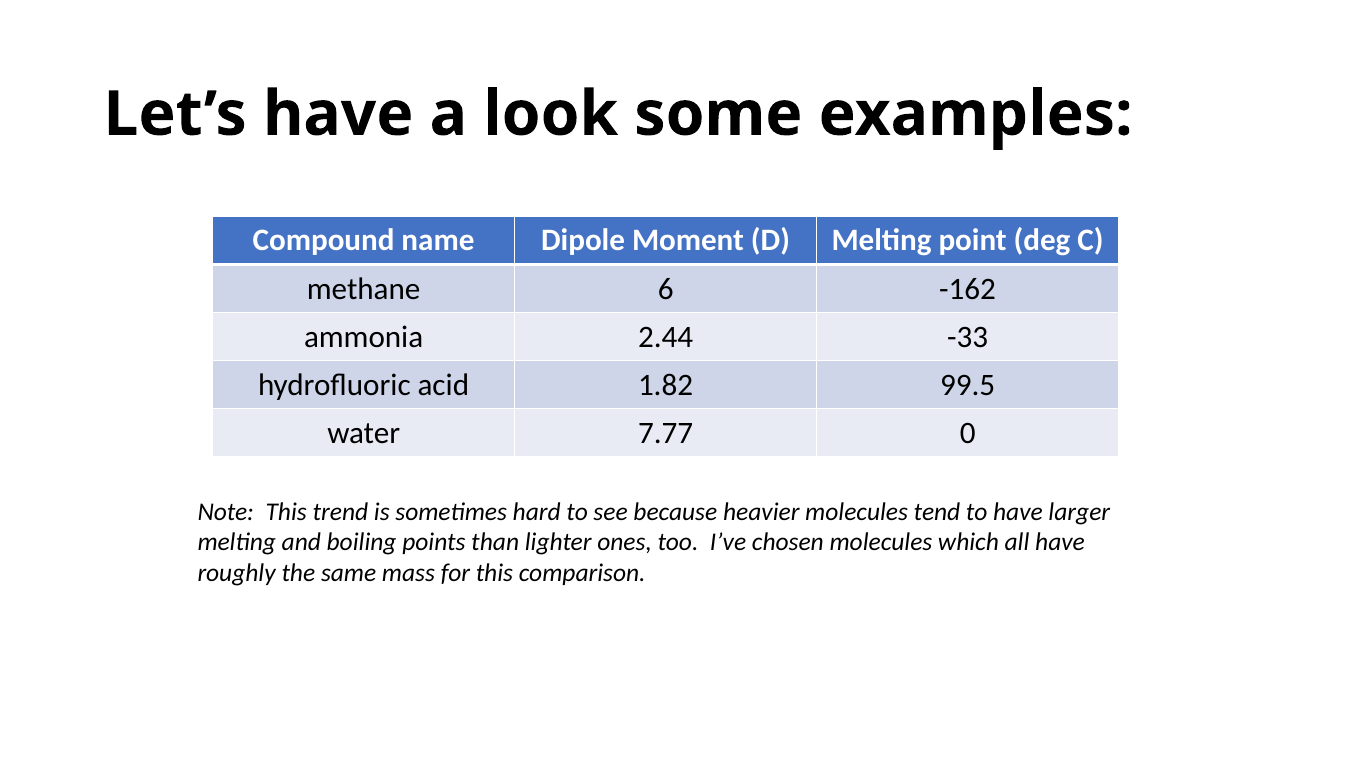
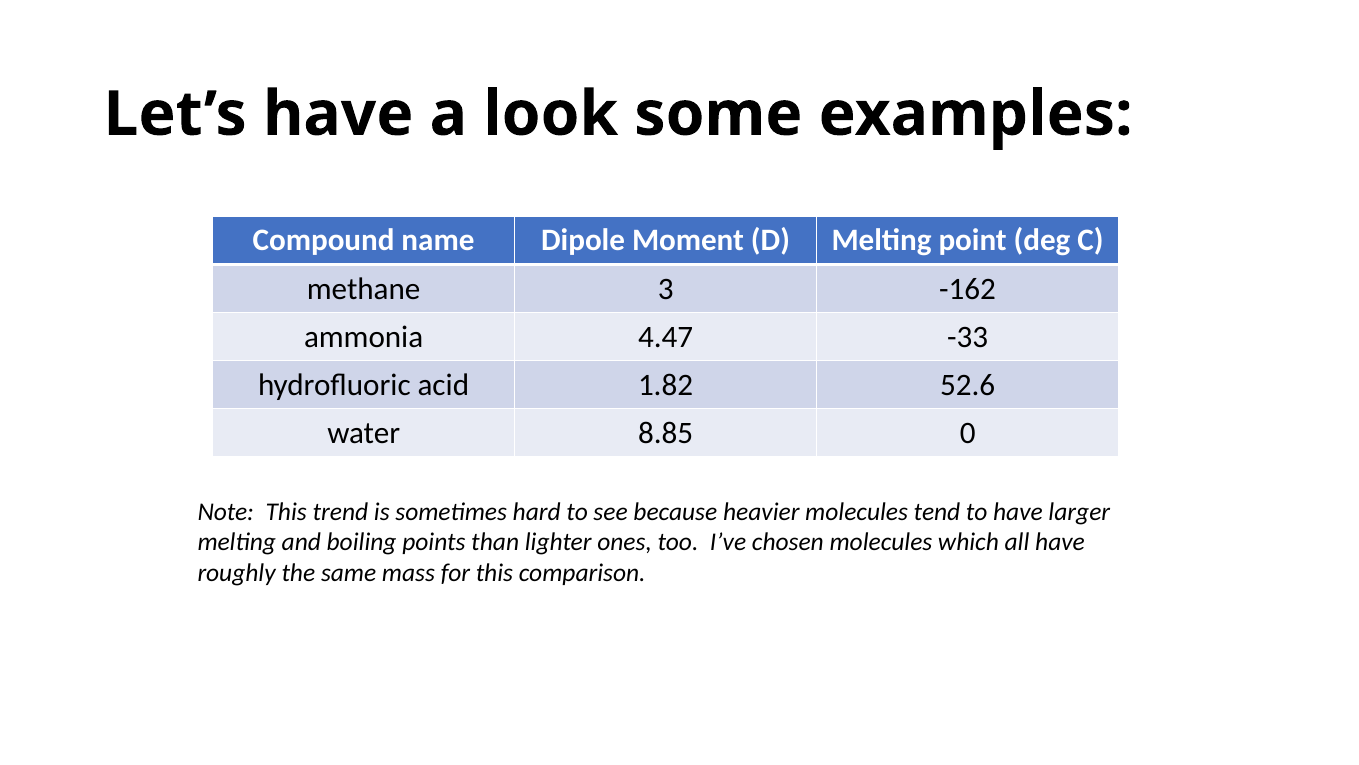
6: 6 -> 3 (666, 289)
2.44: 2.44 -> 4.47 (666, 337)
99.5: 99.5 -> 52.6 (968, 385)
7.77: 7.77 -> 8.85 (666, 433)
